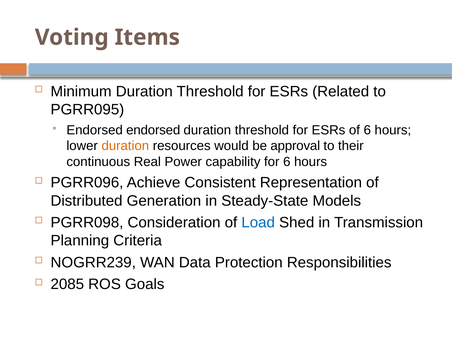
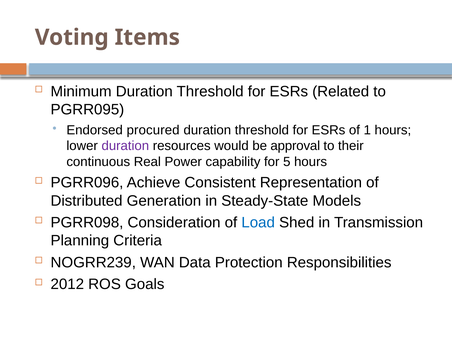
Endorsed endorsed: endorsed -> procured (153, 130)
of 6: 6 -> 1 (367, 130)
duration colour: orange -> purple (125, 146)
for 6: 6 -> 5 (287, 162)
2085: 2085 -> 2012 (67, 284)
